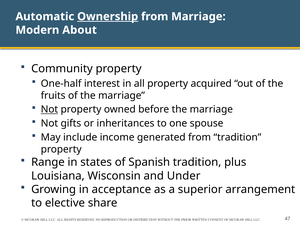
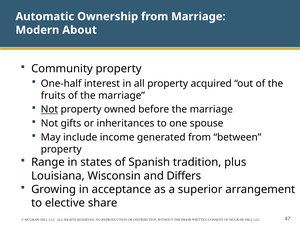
Ownership underline: present -> none (108, 17)
from tradition: tradition -> between (237, 137)
Under: Under -> Differs (184, 176)
